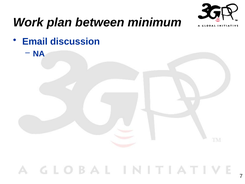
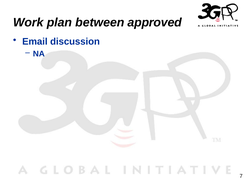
minimum: minimum -> approved (155, 22)
